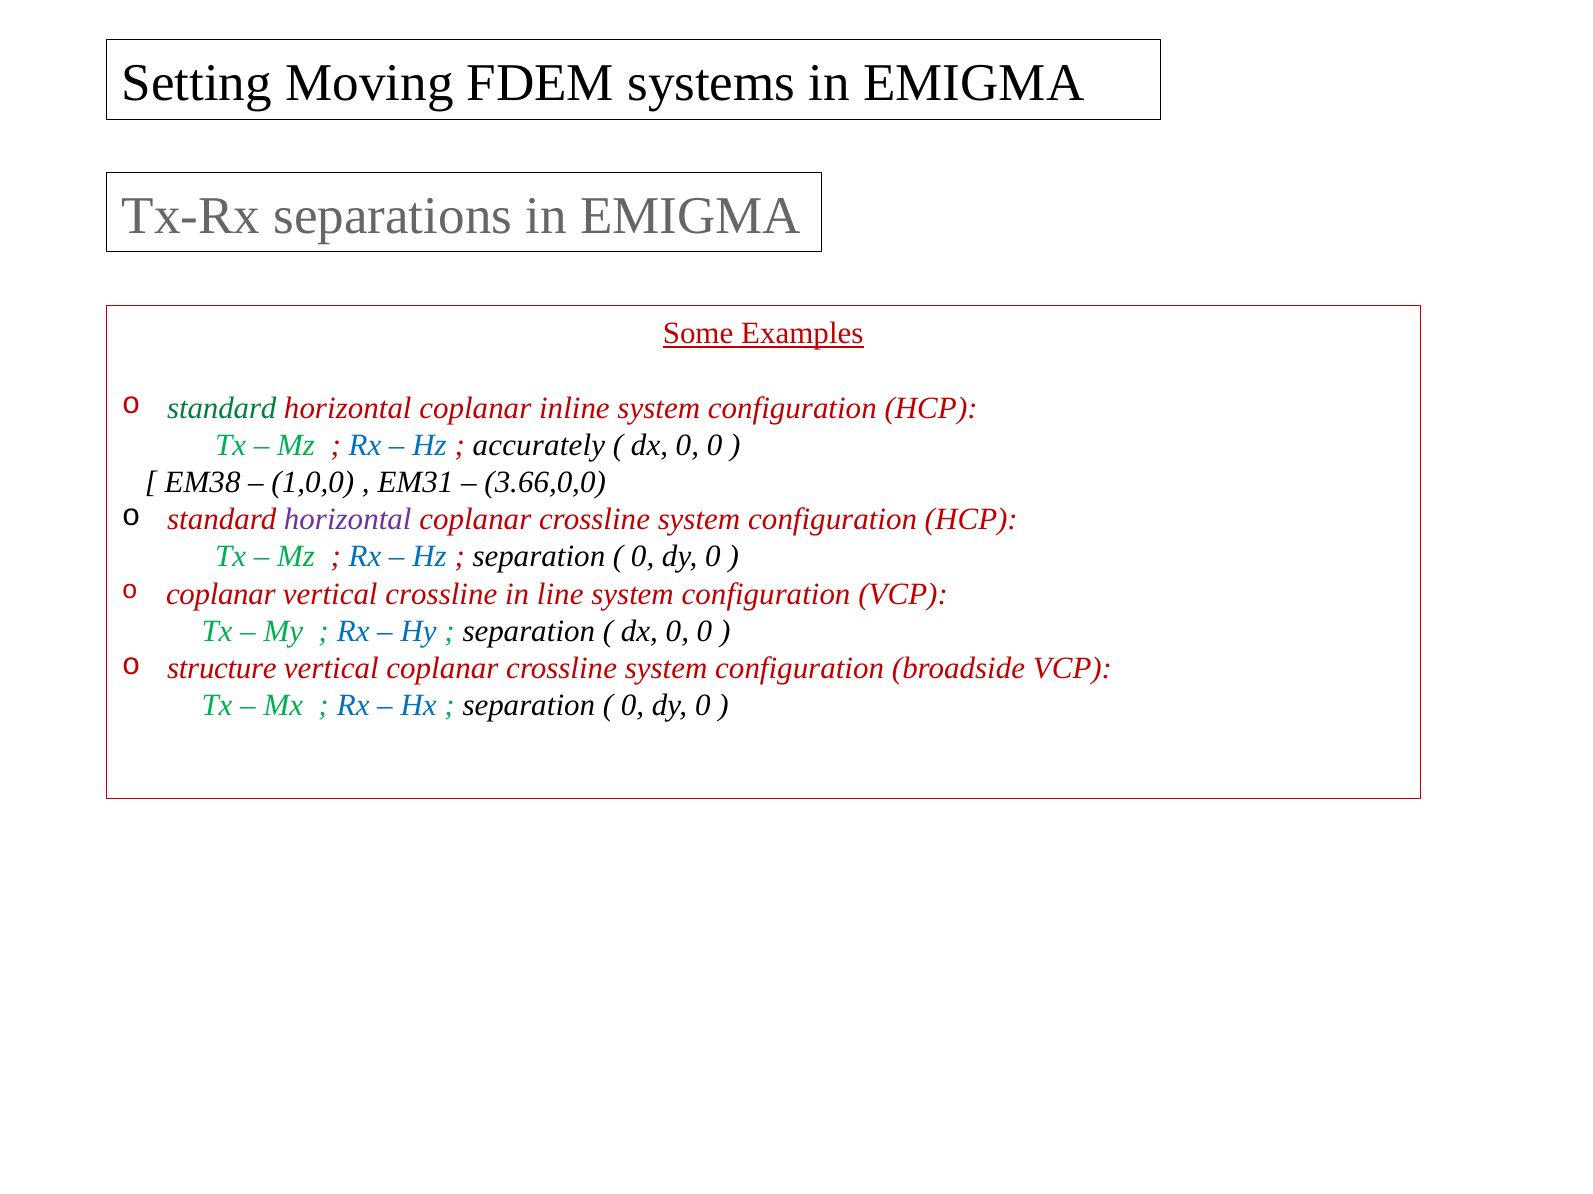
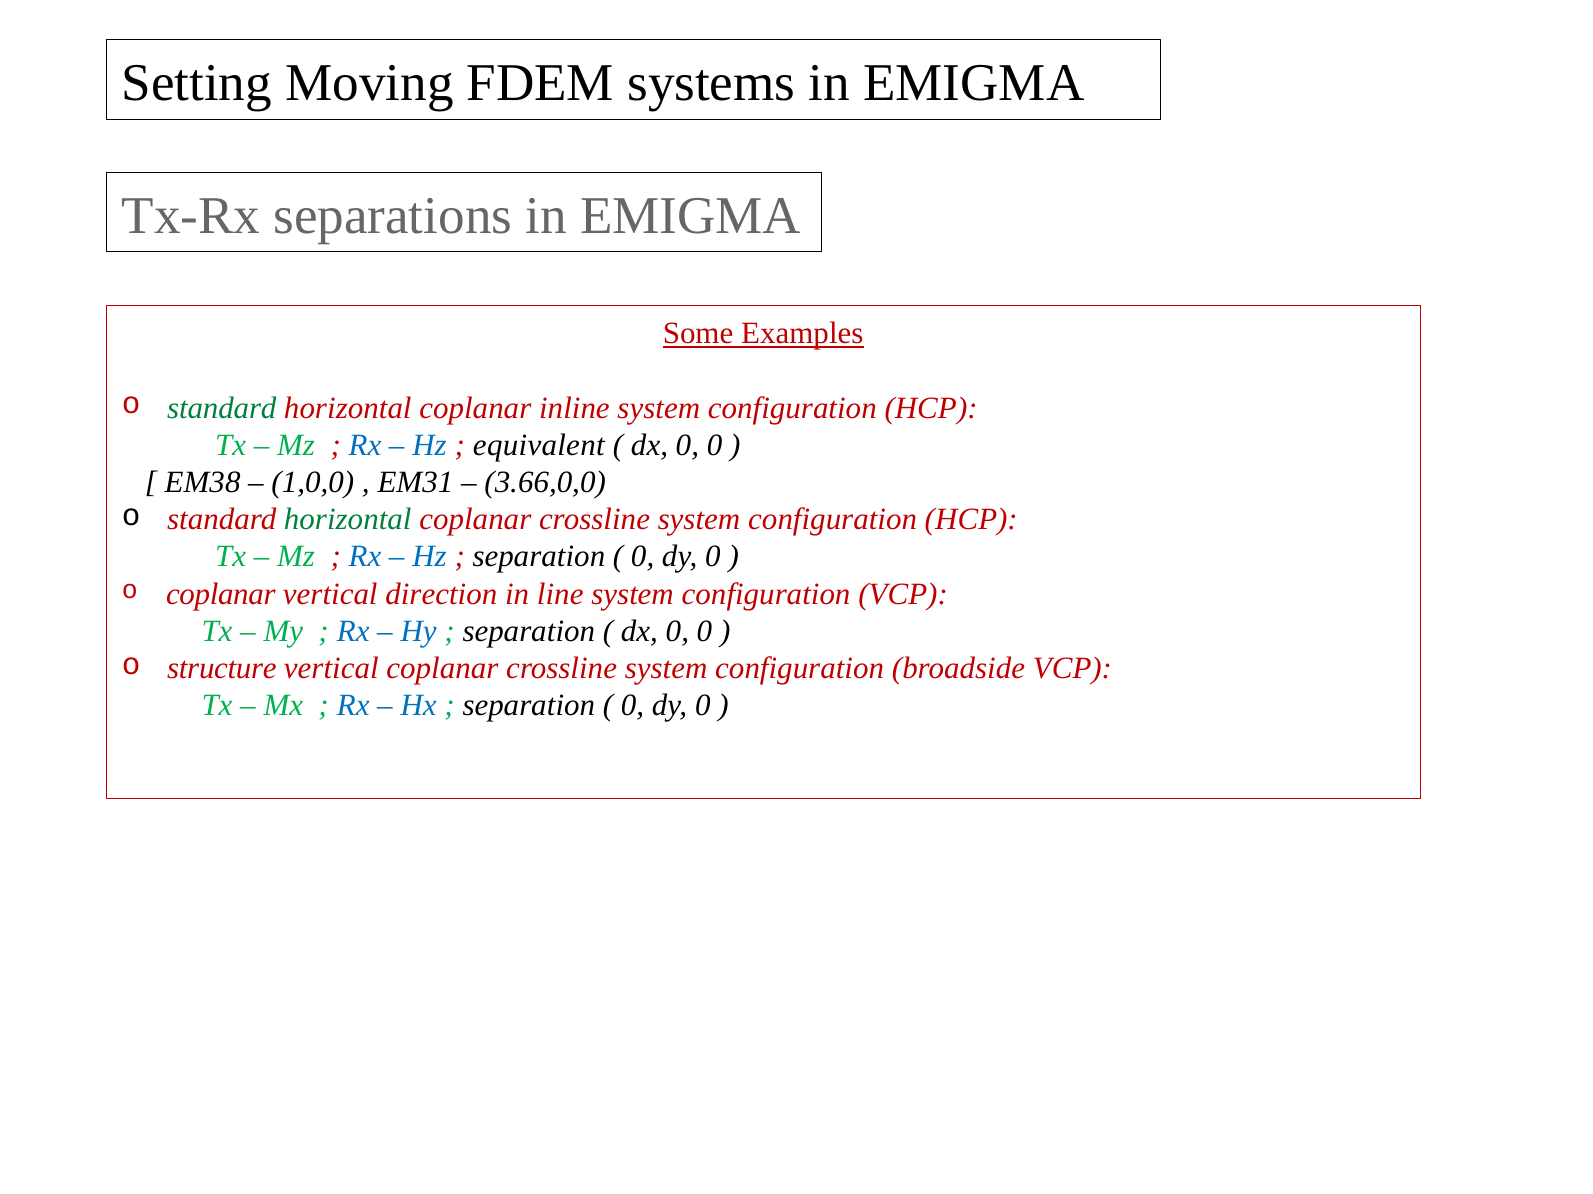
accurately: accurately -> equivalent (539, 445)
horizontal colour: purple -> green (348, 520)
vertical crossline: crossline -> direction (441, 594)
